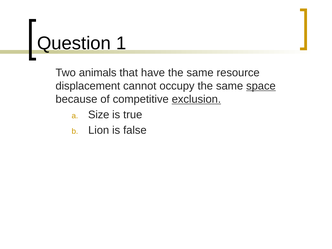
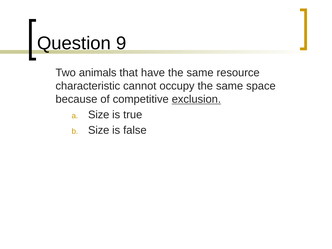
1: 1 -> 9 (121, 43)
displacement: displacement -> characteristic (88, 86)
space underline: present -> none (261, 86)
Lion: Lion -> Size (99, 130)
